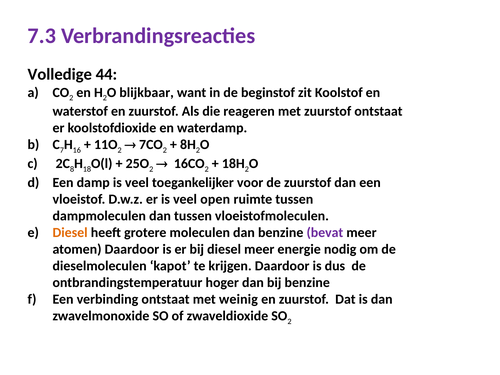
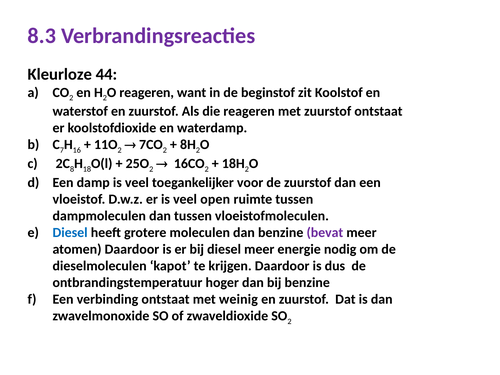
7.3: 7.3 -> 8.3 (42, 36)
Volledige: Volledige -> Kleurloze (60, 74)
blijkbaar: blijkbaar -> reageren (147, 92)
Diesel colour: orange -> blue (70, 233)
